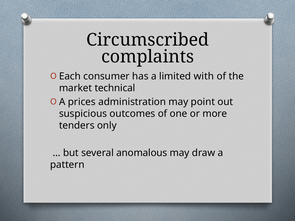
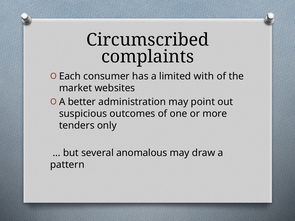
technical: technical -> websites (115, 88)
prices: prices -> better (82, 102)
